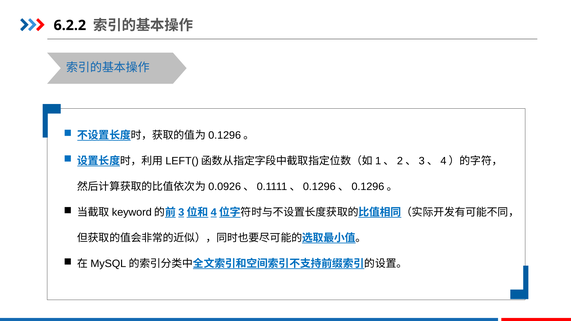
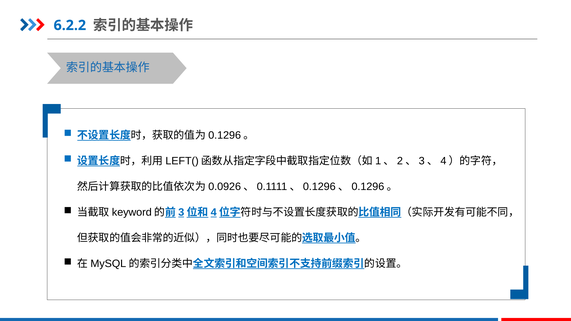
6.2.2 colour: black -> blue (70, 25)
